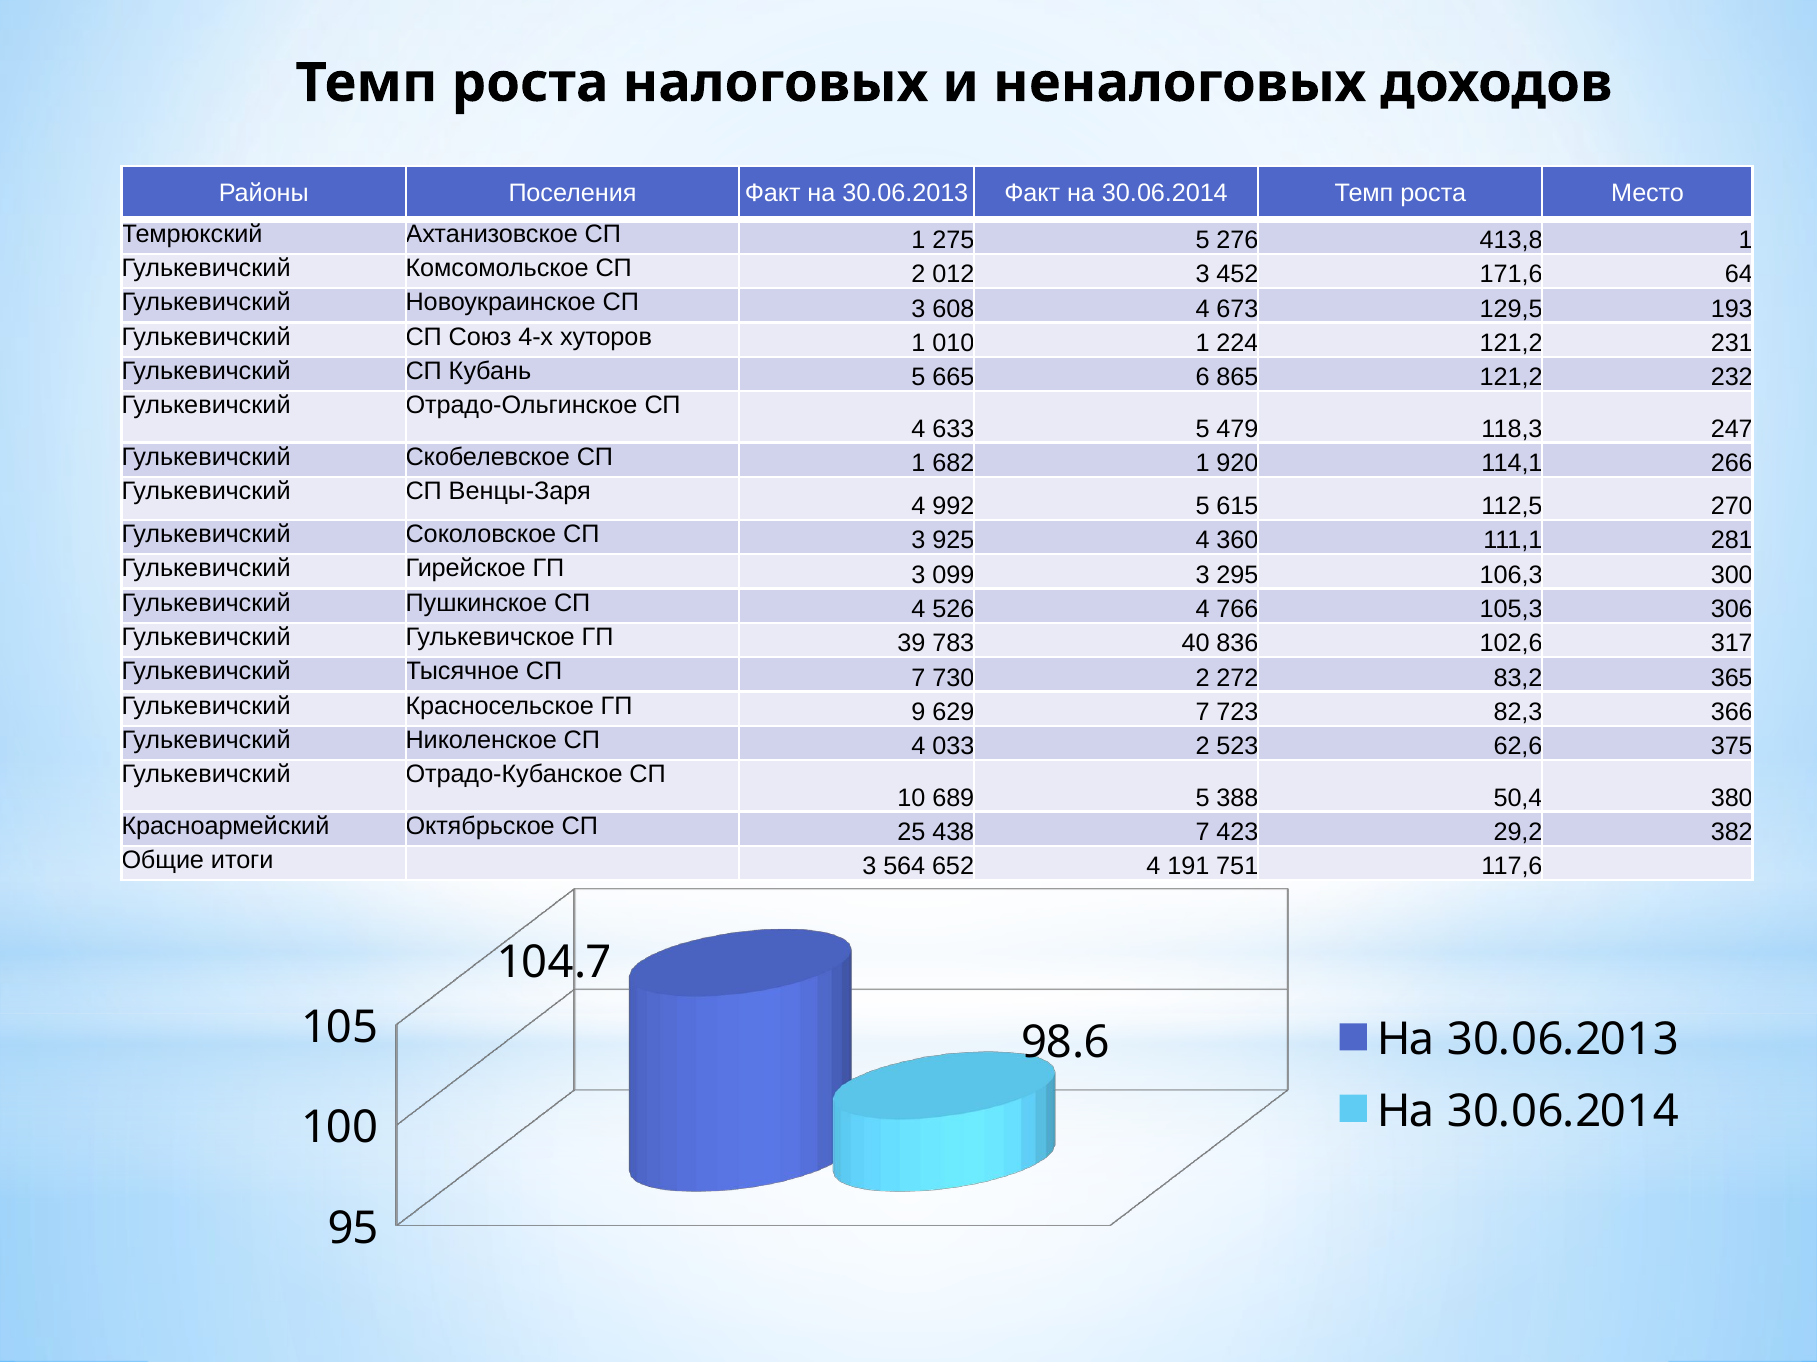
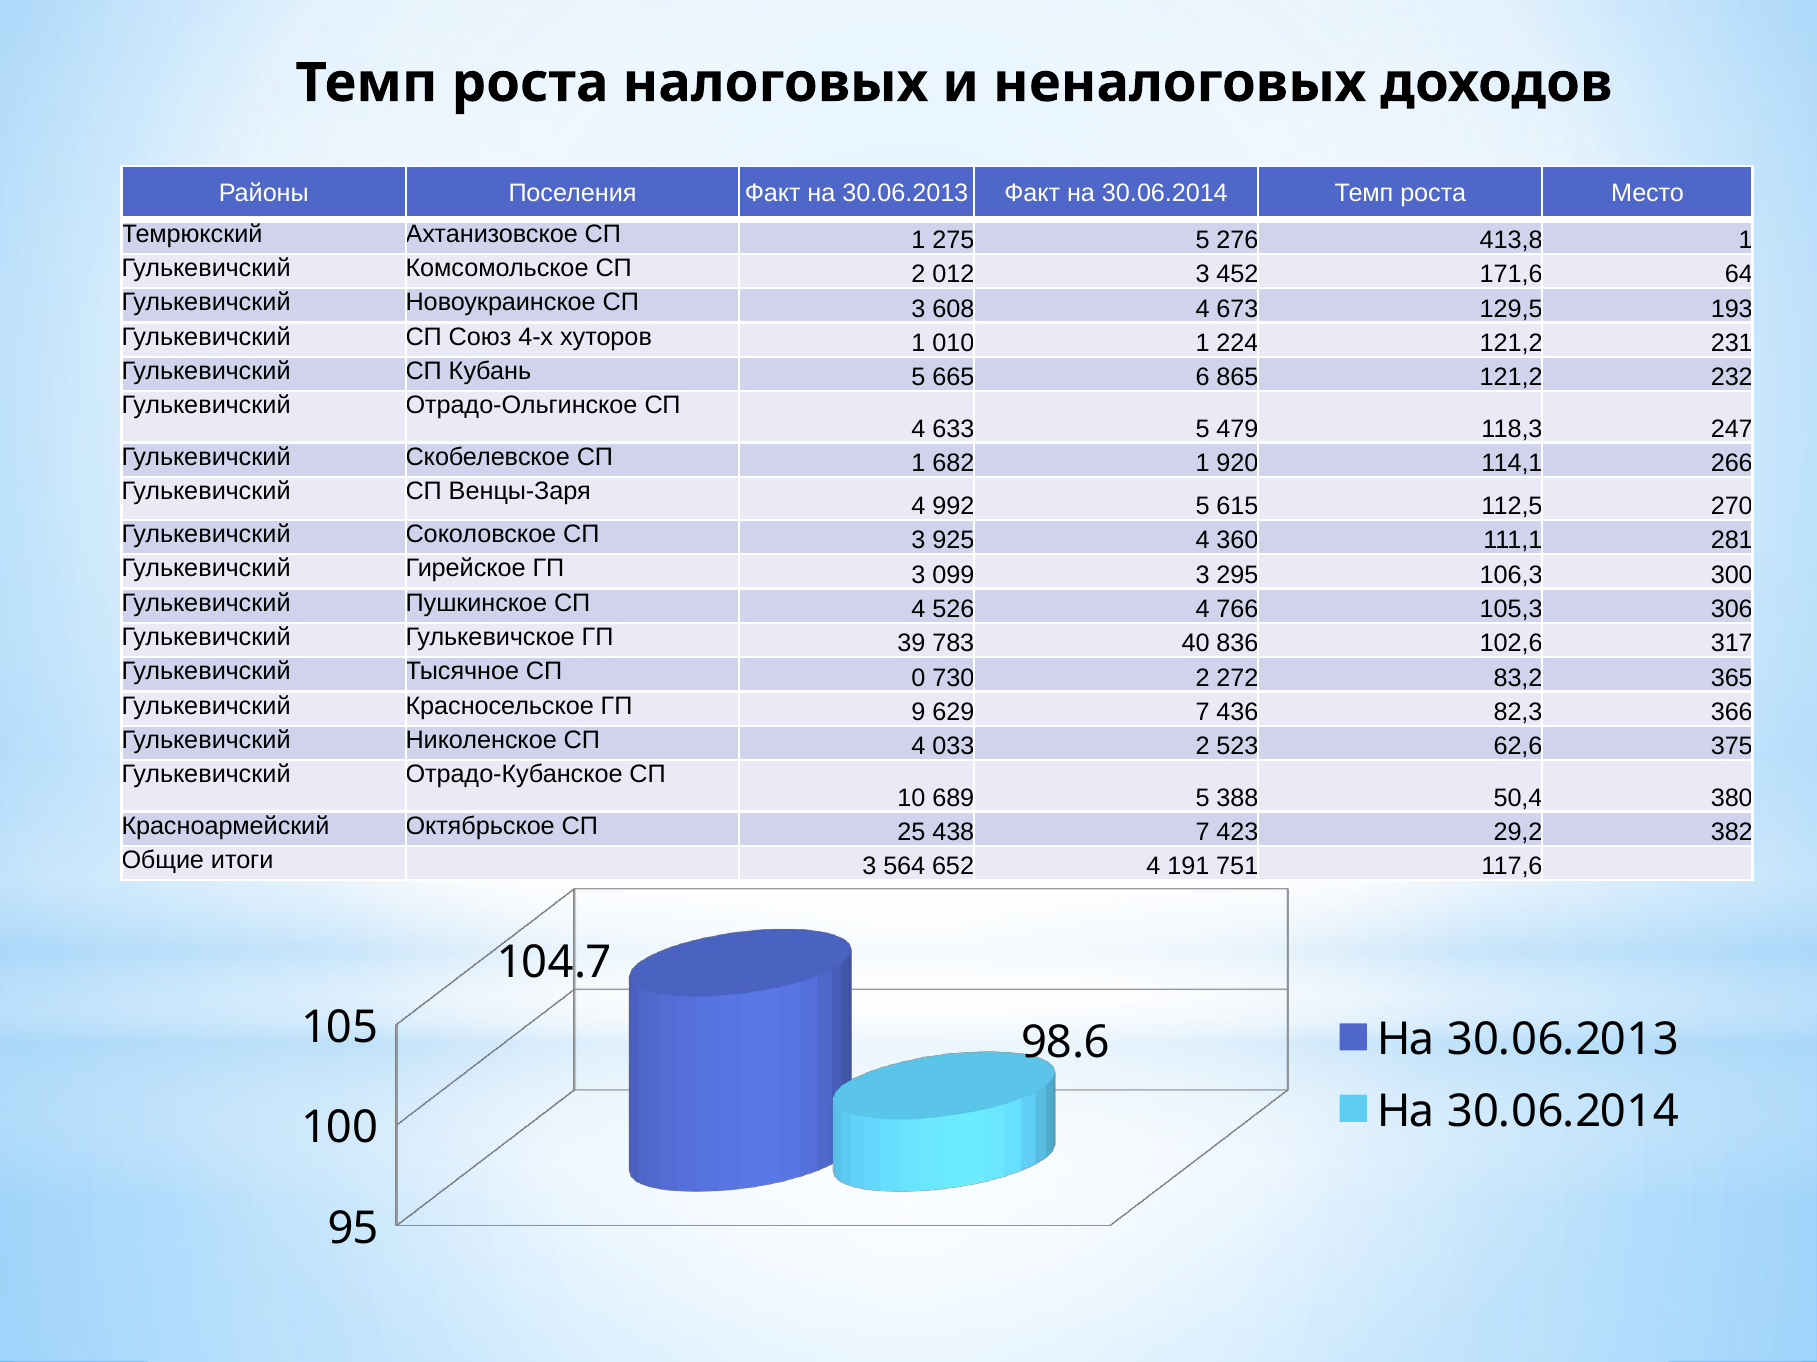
СП 7: 7 -> 0 (918, 678)
723: 723 -> 436 (1237, 712)
